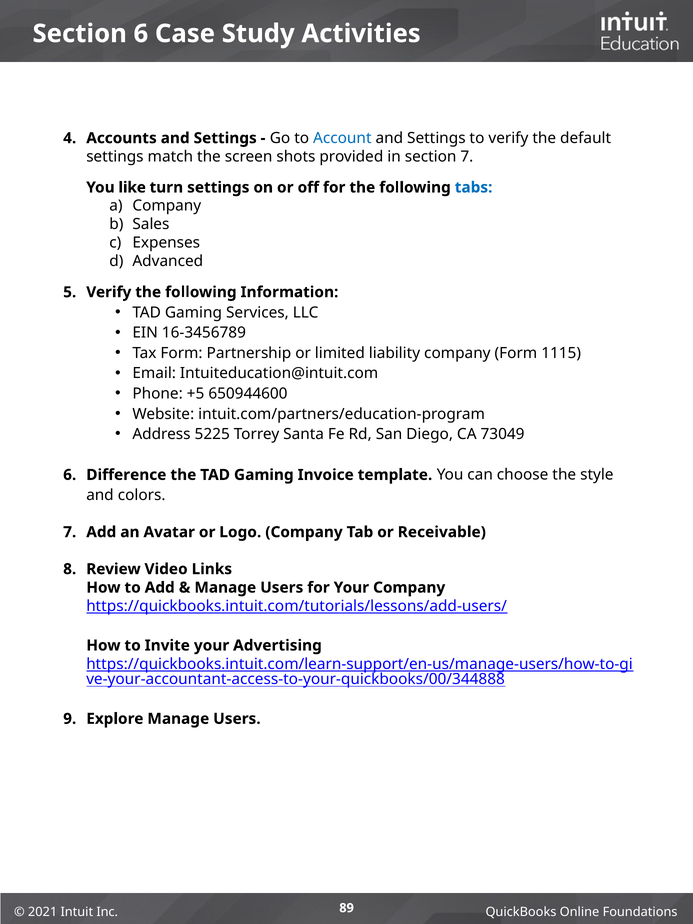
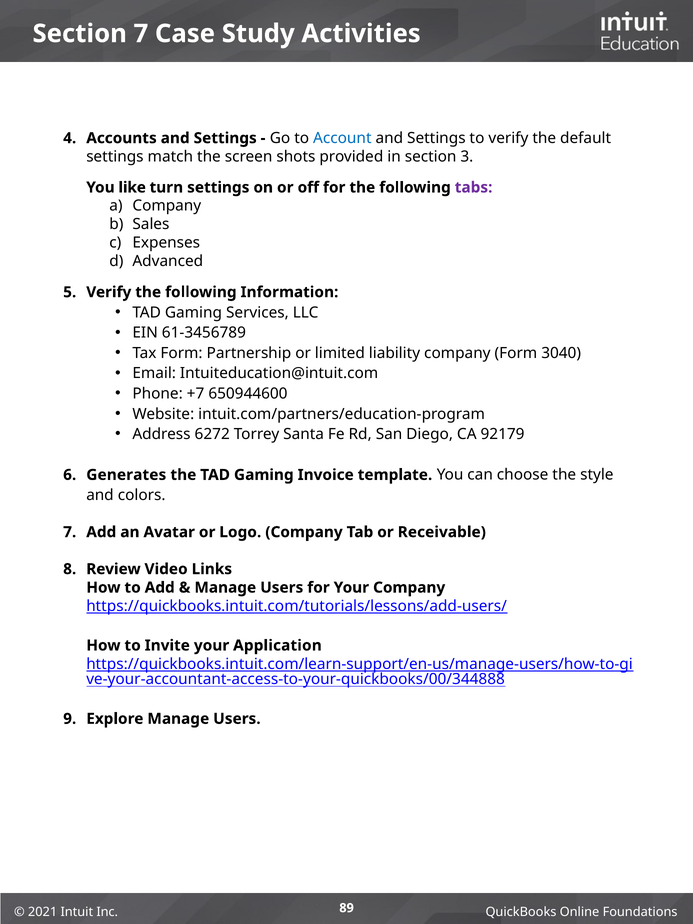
Section 6: 6 -> 7 (141, 34)
section 7: 7 -> 3 (467, 157)
tabs colour: blue -> purple (474, 187)
16-3456789: 16-3456789 -> 61-3456789 (204, 333)
1115: 1115 -> 3040 (561, 353)
+5: +5 -> +7 (196, 394)
5225: 5225 -> 6272 (212, 434)
73049: 73049 -> 92179 (503, 434)
Difference: Difference -> Generates (126, 475)
Advertising: Advertising -> Application (277, 645)
